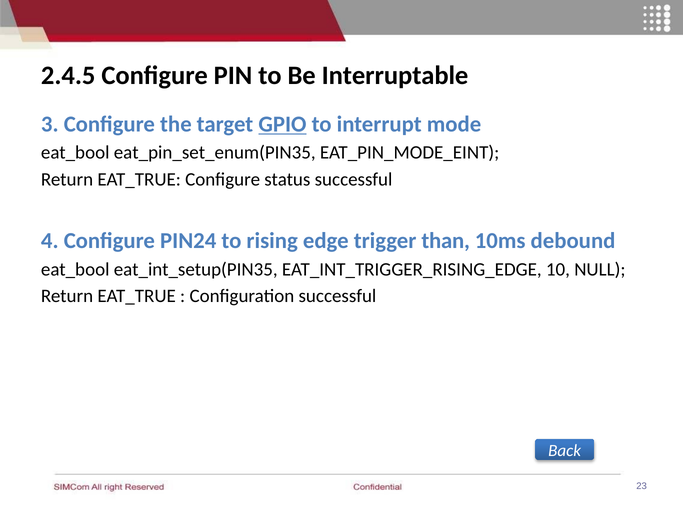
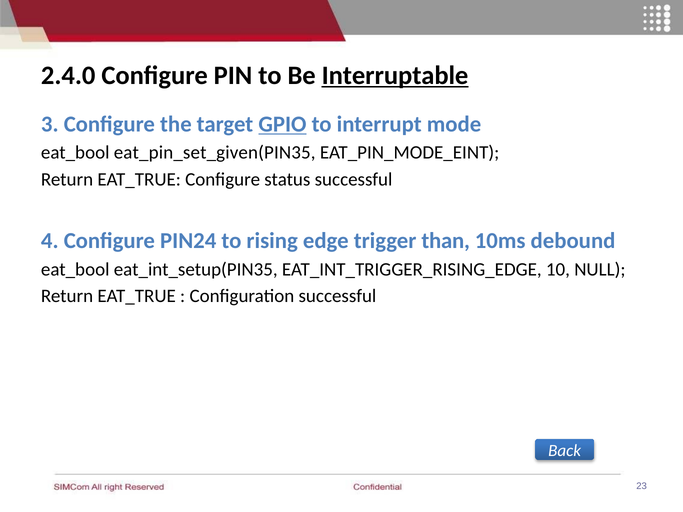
2.4.5: 2.4.5 -> 2.4.0 (68, 75)
Interruptable underline: none -> present (395, 75)
eat_pin_set_enum(PIN35: eat_pin_set_enum(PIN35 -> eat_pin_set_given(PIN35 (215, 153)
